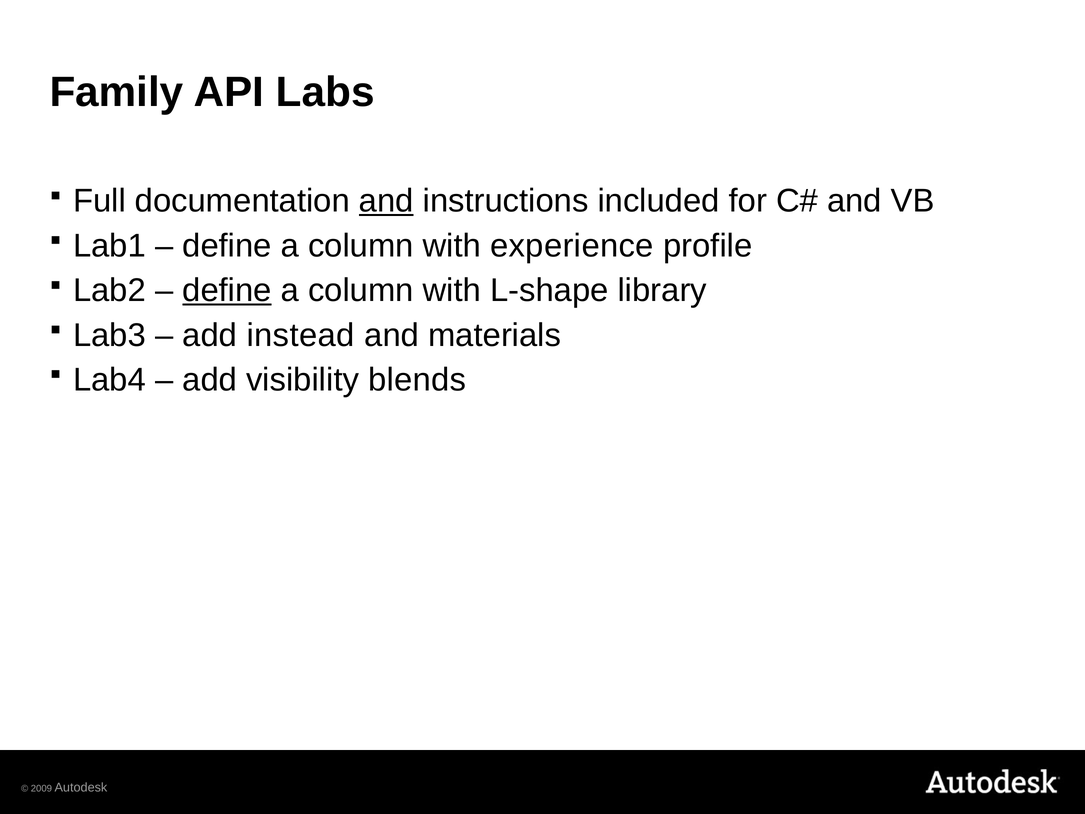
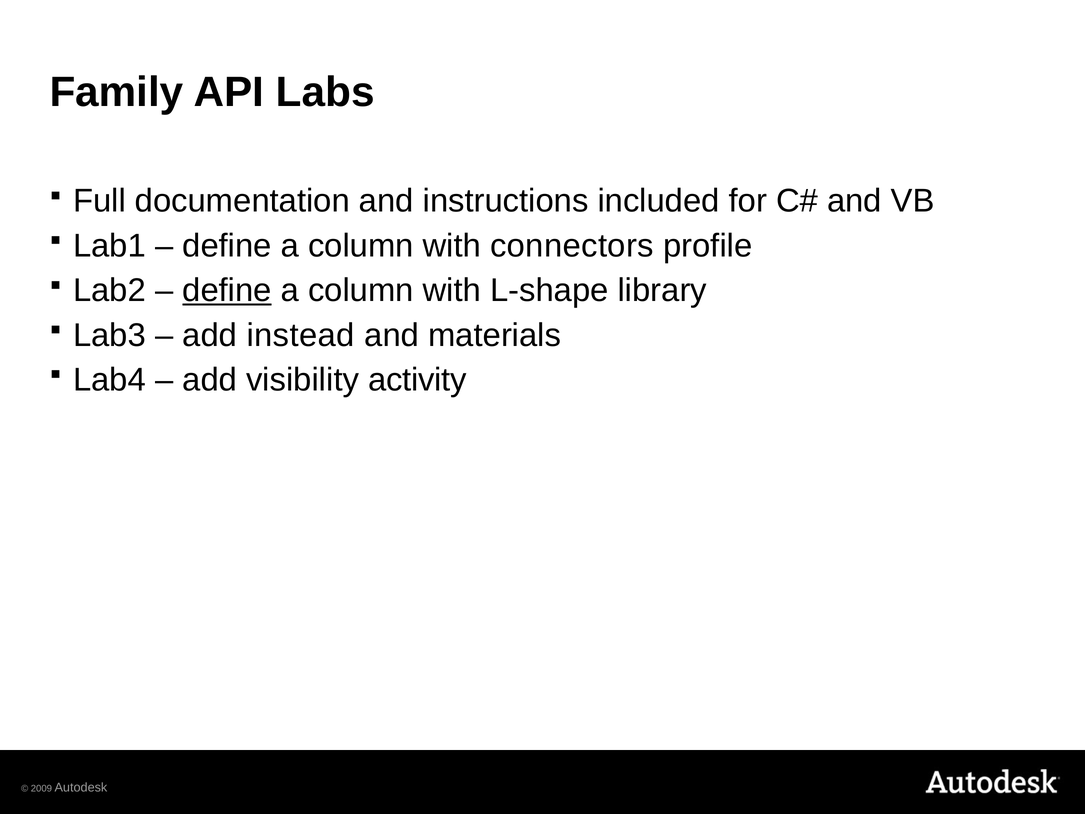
and underline: present -> none (386, 201)
experience: experience -> connectors (572, 246)
blends: blends -> activity (417, 380)
